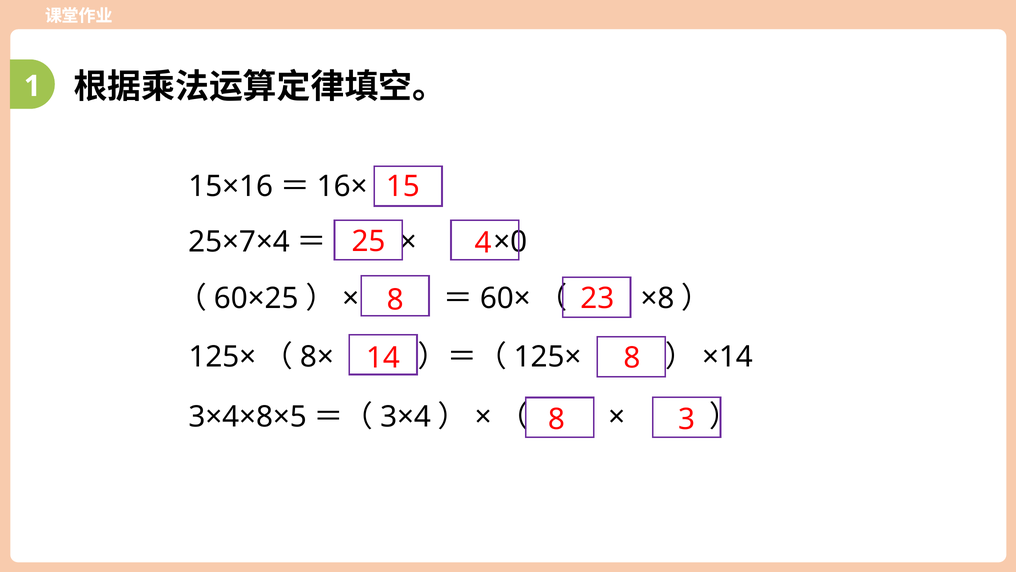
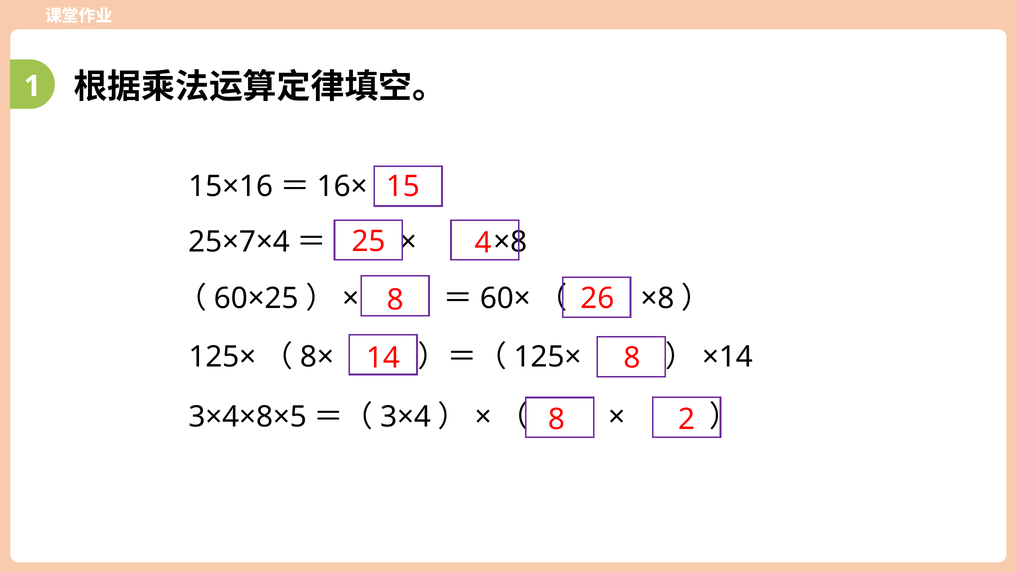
×0: ×0 -> ×8 (510, 242)
23: 23 -> 26 (597, 298)
3: 3 -> 2 (687, 419)
